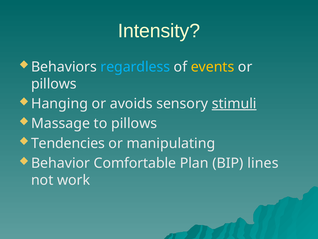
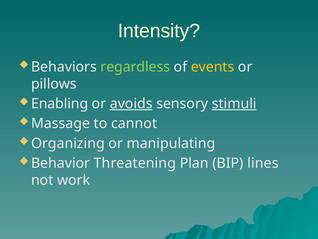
regardless colour: light blue -> light green (135, 67)
Hanging: Hanging -> Enabling (60, 103)
avoids underline: none -> present (131, 103)
to pillows: pillows -> cannot (134, 123)
Tendencies: Tendencies -> Organizing (68, 143)
Comfortable: Comfortable -> Threatening (135, 163)
